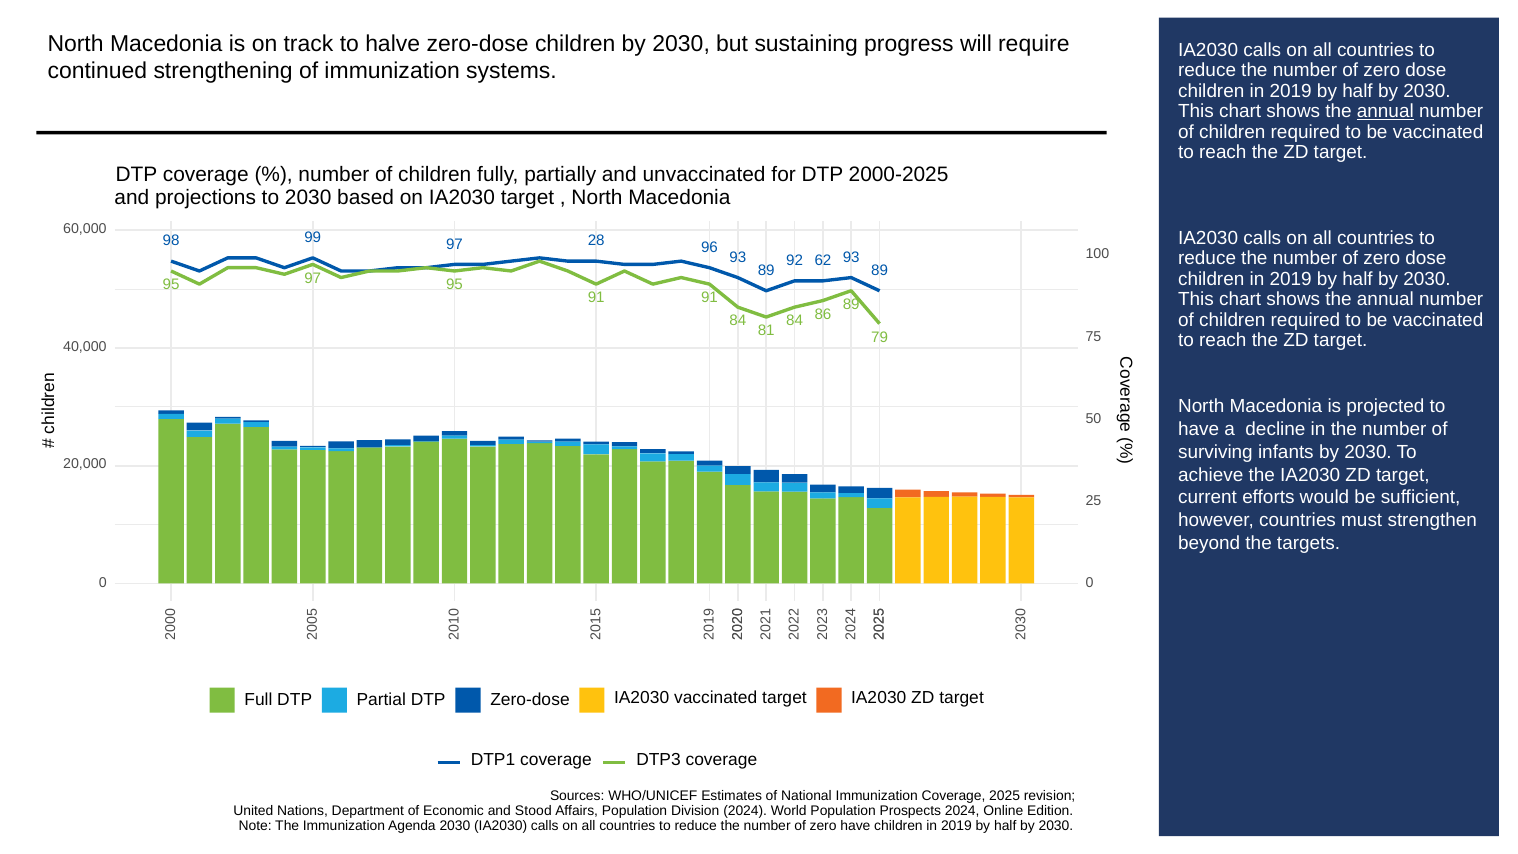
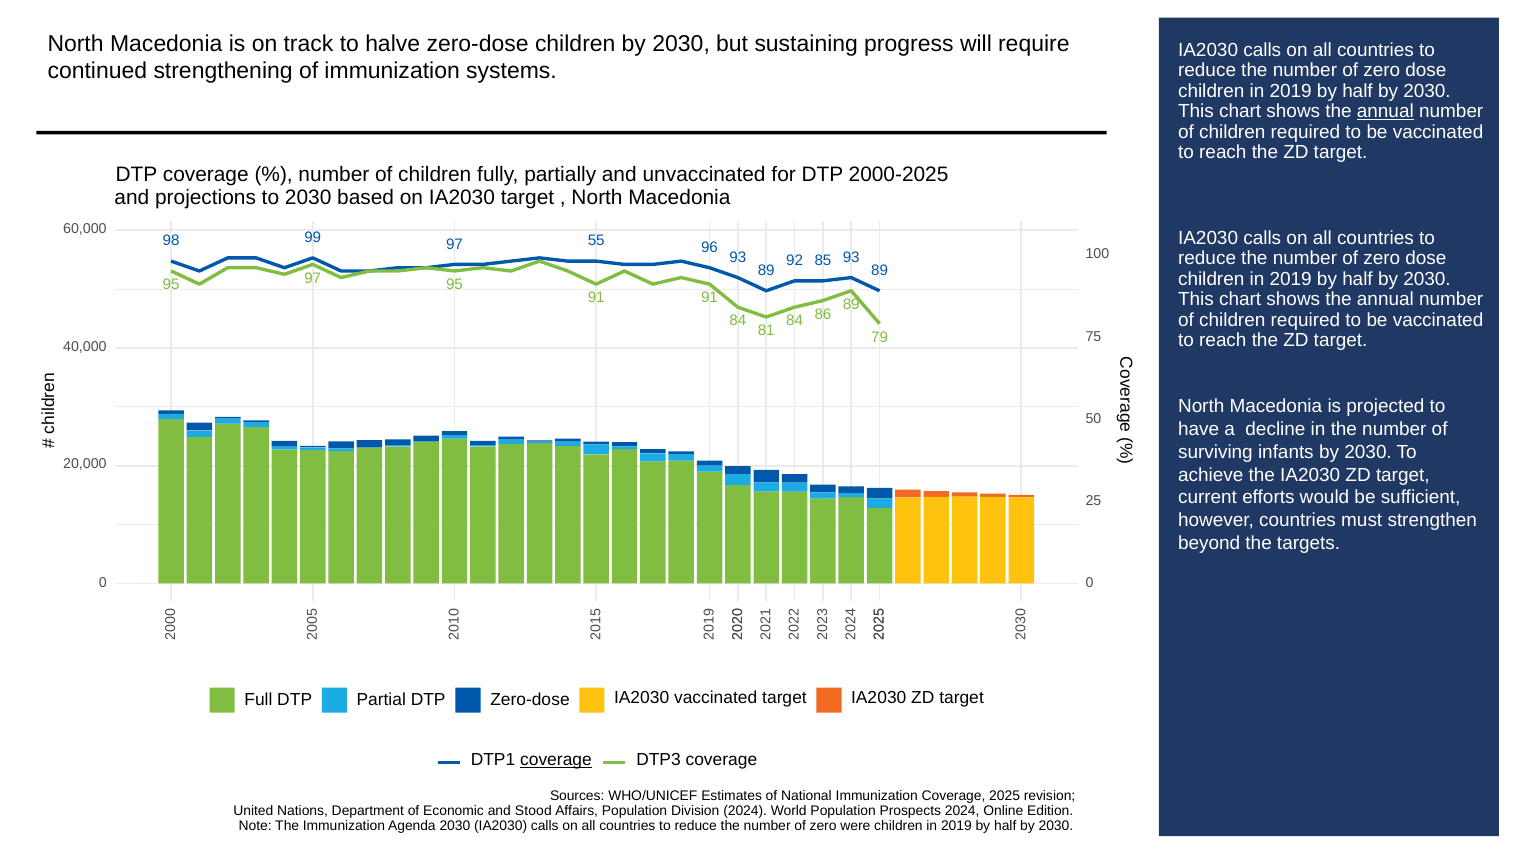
28: 28 -> 55 (596, 241)
62: 62 -> 85 (823, 261)
coverage underline: none -> present (556, 760)
zero have: have -> were (855, 826)
